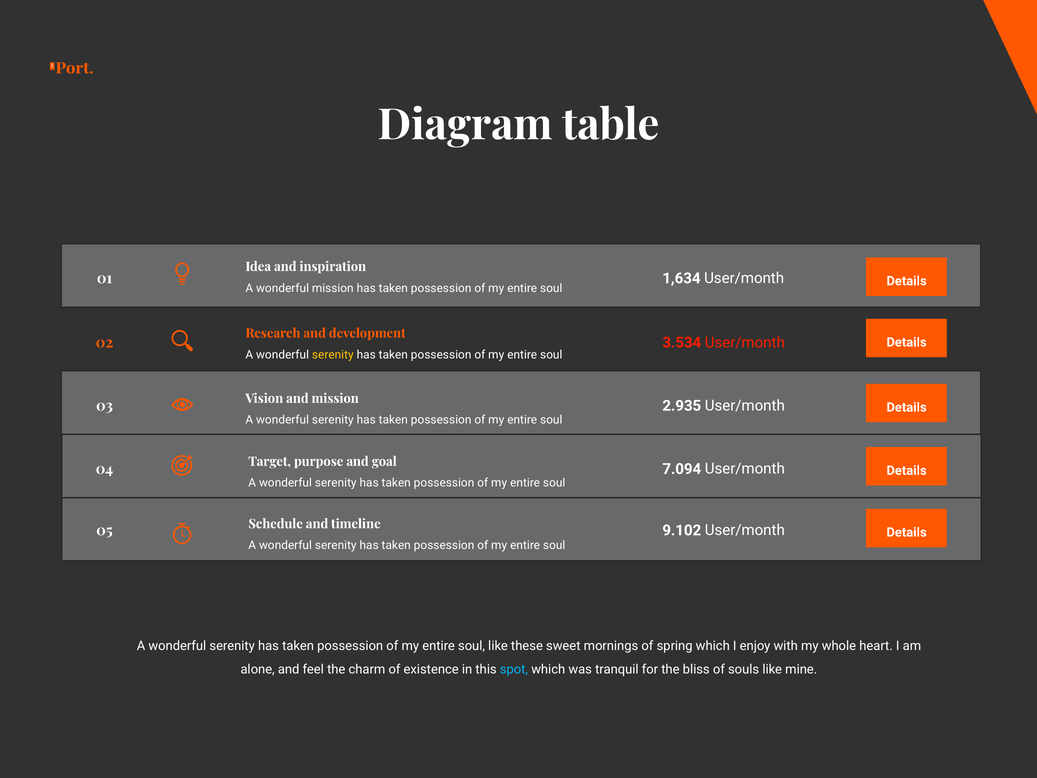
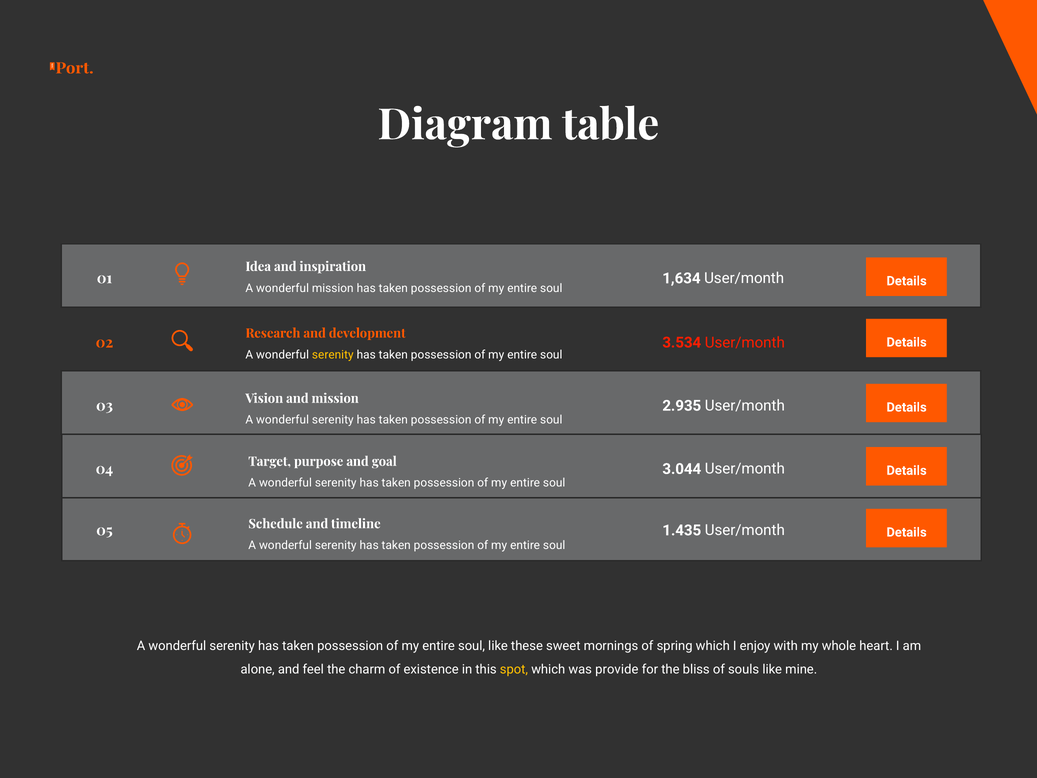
7.094: 7.094 -> 3.044 (682, 469)
9.102: 9.102 -> 1.435 (682, 530)
spot colour: light blue -> yellow (514, 669)
tranquil: tranquil -> provide (617, 669)
